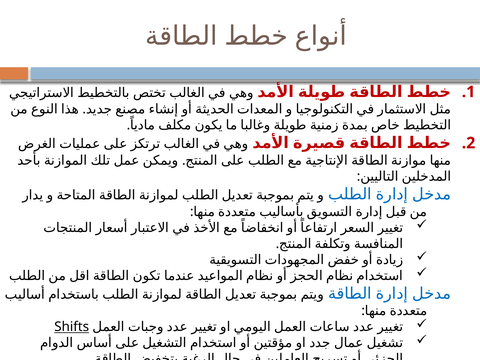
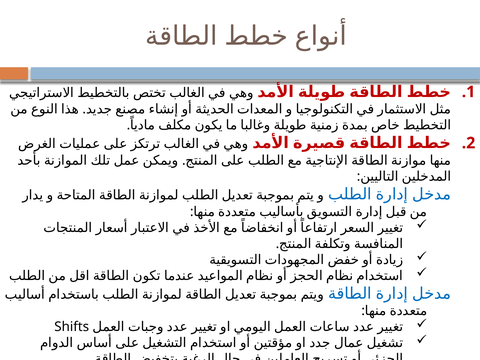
Shifts underline: present -> none (72, 327)
